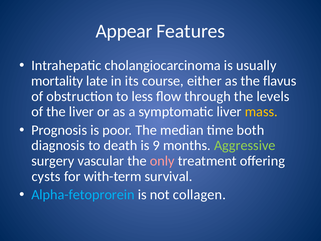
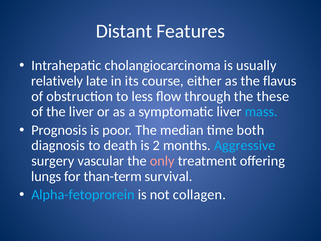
Appear: Appear -> Distant (124, 31)
mortality: mortality -> relatively (57, 81)
levels: levels -> these (273, 96)
mass colour: yellow -> light blue (261, 112)
9: 9 -> 2 (156, 145)
Aggressive colour: light green -> light blue (245, 145)
cysts: cysts -> lungs (46, 176)
with-term: with-term -> than-term (113, 176)
